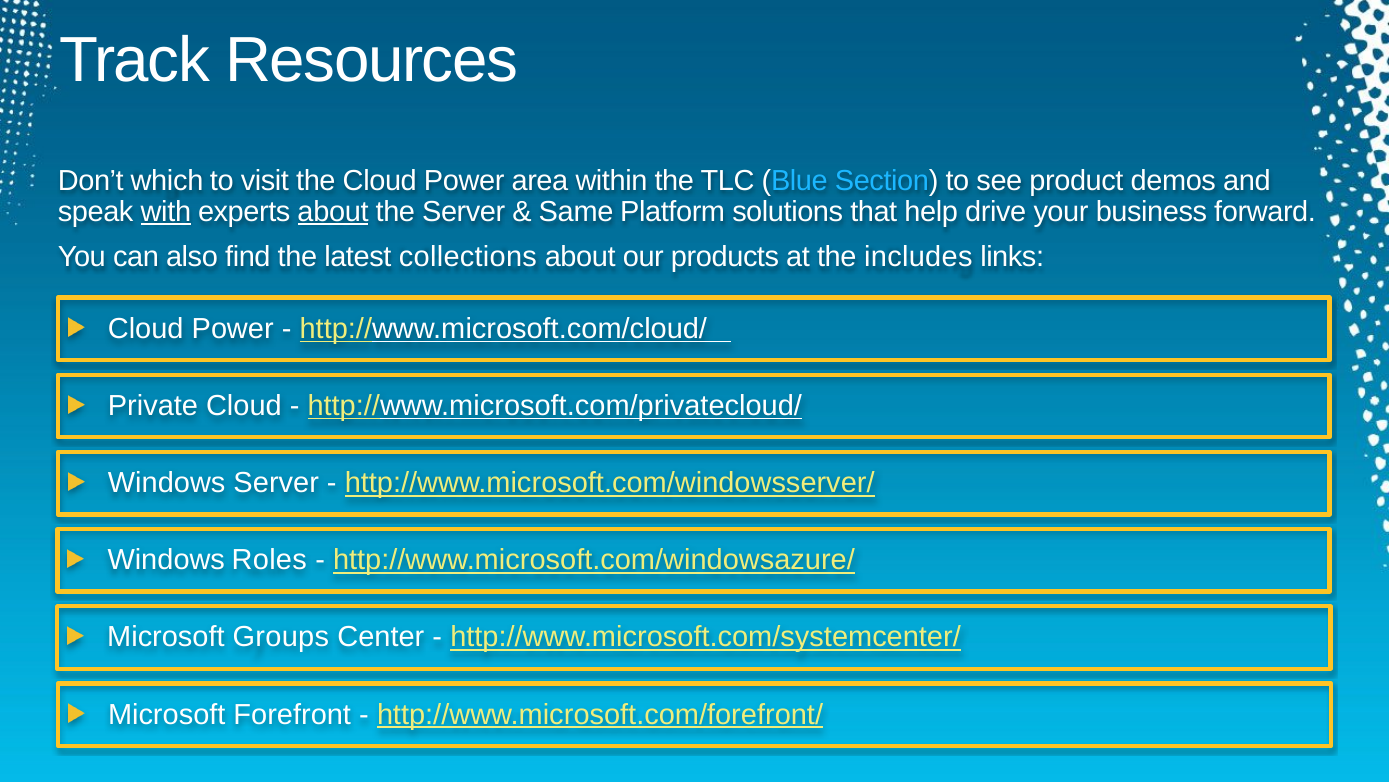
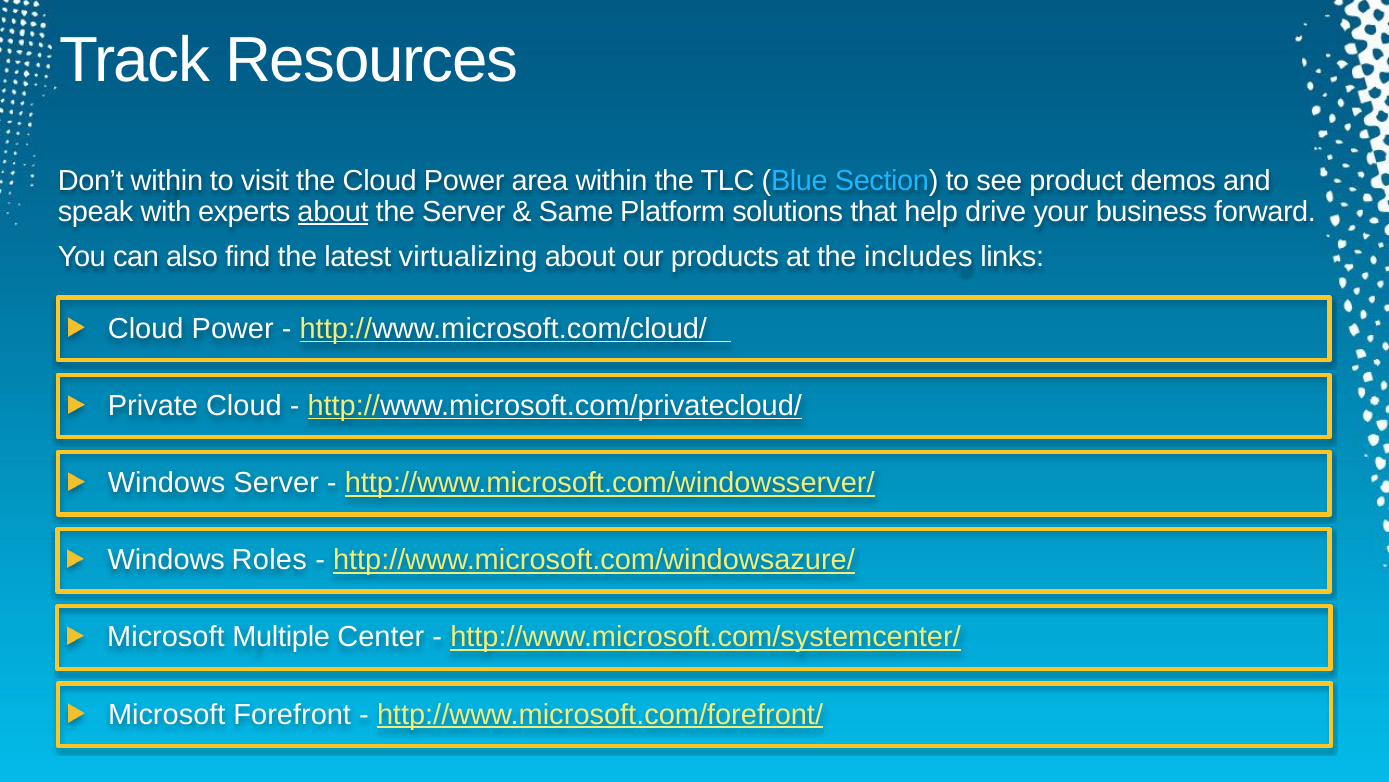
Don’t which: which -> within (167, 180)
with underline: present -> none (166, 212)
collections: collections -> virtualizing (468, 257)
Groups: Groups -> Multiple (281, 637)
